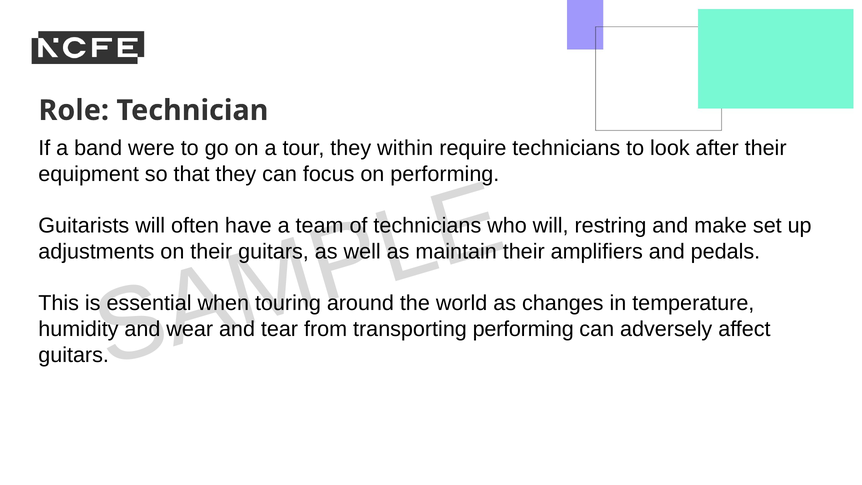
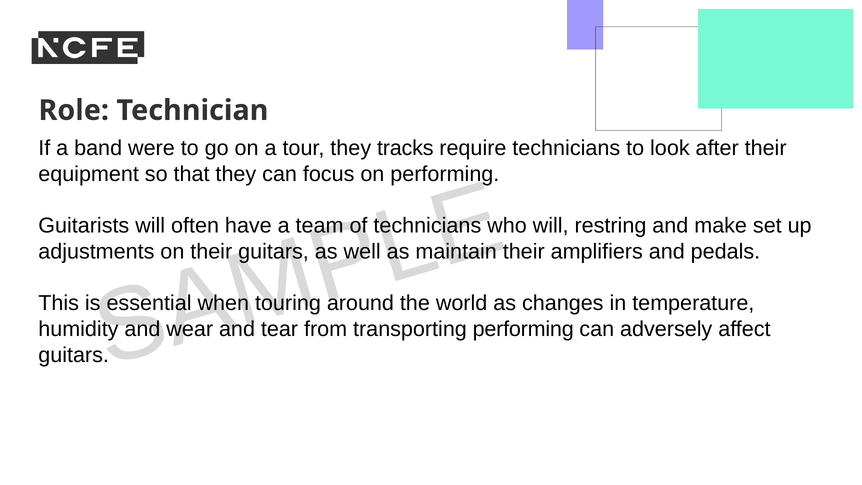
within: within -> tracks (405, 148)
